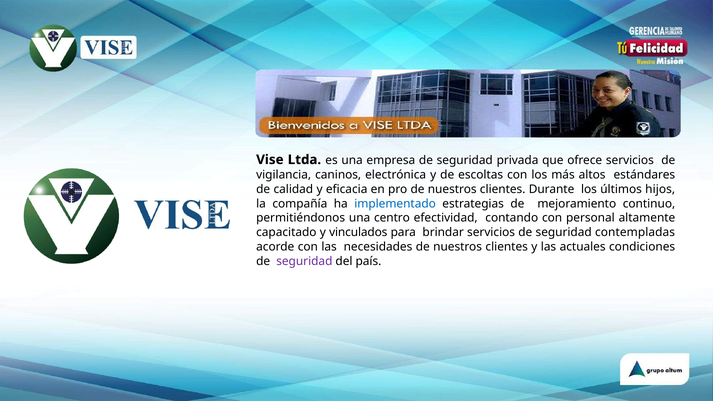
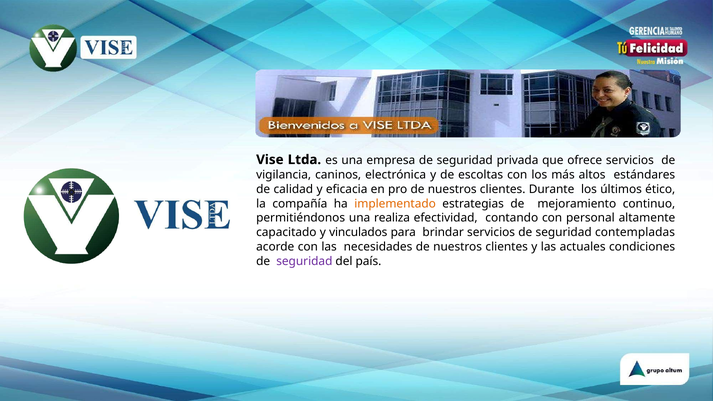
hijos: hijos -> ético (660, 189)
implementado colour: blue -> orange (395, 204)
centro: centro -> realiza (392, 218)
